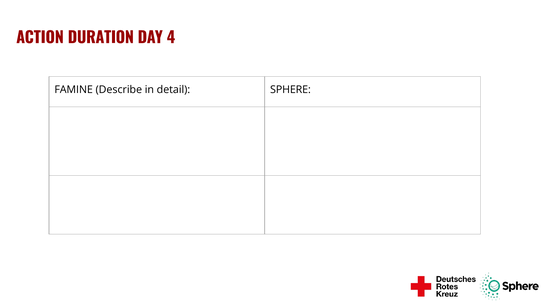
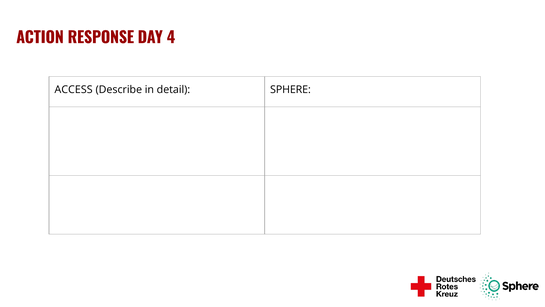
DURATION: DURATION -> RESPONSE (101, 38)
FAMINE: FAMINE -> ACCESS (74, 90)
